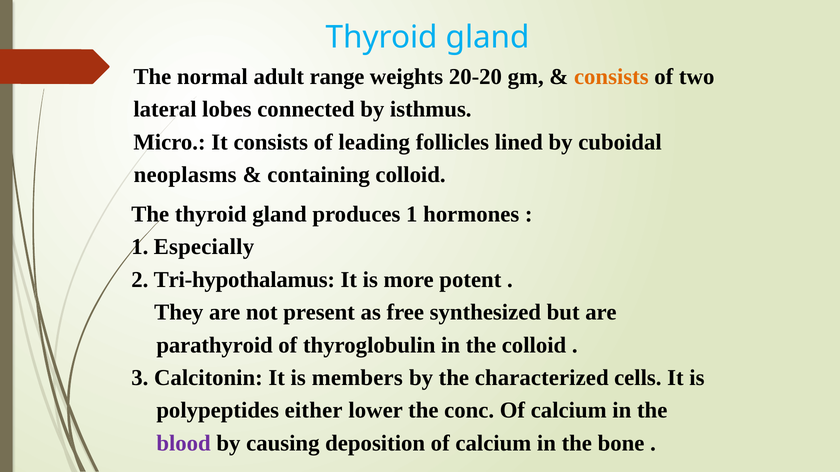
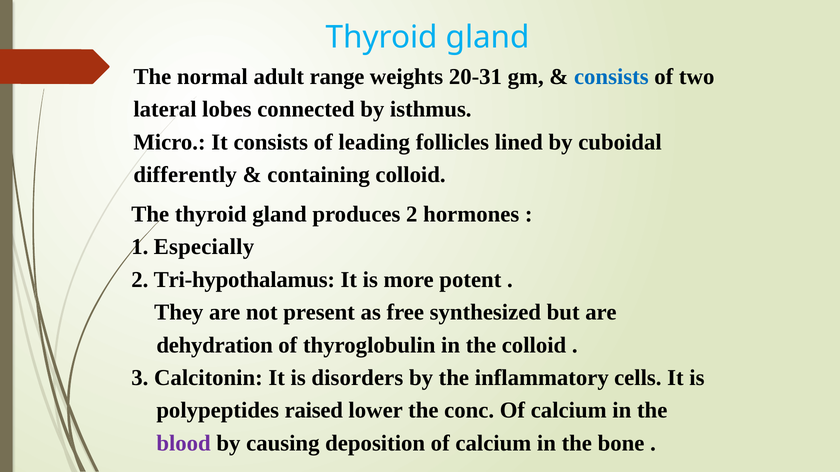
20-20: 20-20 -> 20-31 (475, 77)
consists colour: orange -> blue (611, 77)
neoplasms: neoplasms -> differently (185, 175)
produces 1: 1 -> 2 (412, 214)
parathyroid: parathyroid -> dehydration (215, 345)
members: members -> disorders (357, 378)
characterized: characterized -> inflammatory (542, 378)
either: either -> raised (314, 411)
